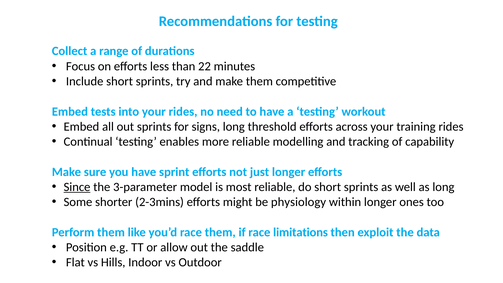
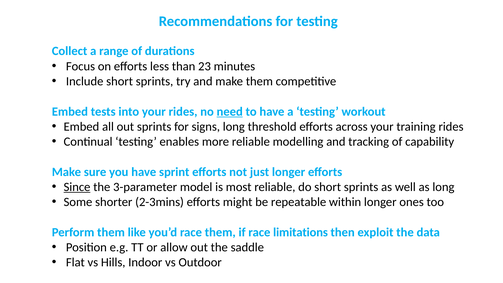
22: 22 -> 23 (205, 66)
need underline: none -> present (230, 112)
physiology: physiology -> repeatable (299, 202)
